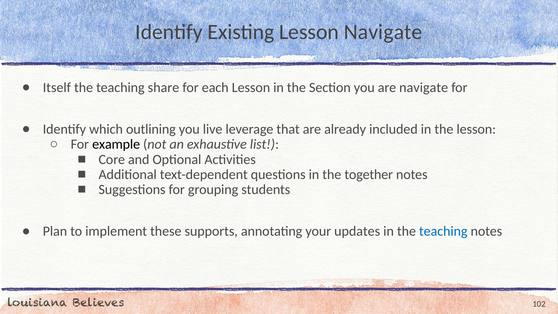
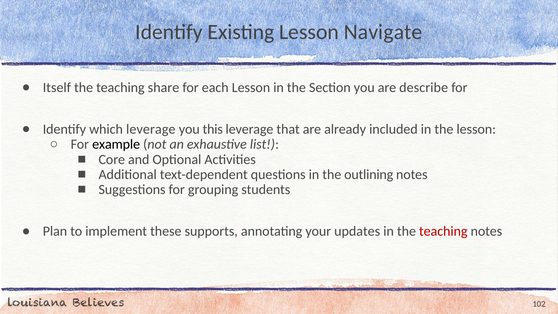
are navigate: navigate -> describe (424, 87)
which outlining: outlining -> leverage (151, 129)
live: live -> this (213, 129)
together: together -> outlining (369, 174)
teaching colour: blue -> red (443, 231)
